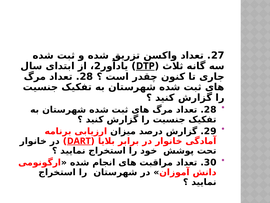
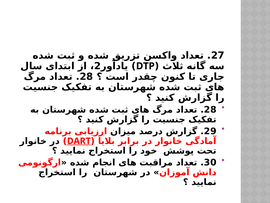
DTP underline: present -> none (145, 66)
